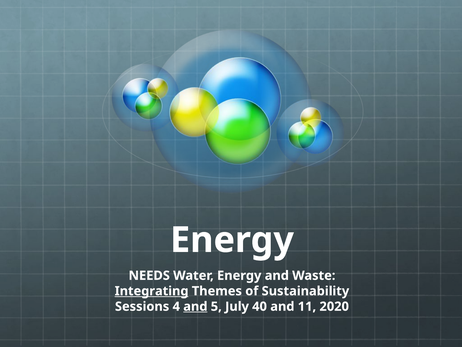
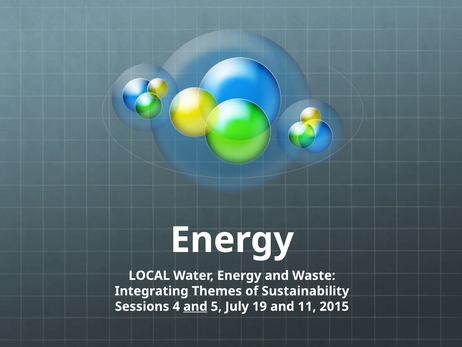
NEEDS: NEEDS -> LOCAL (149, 275)
Integrating underline: present -> none (152, 291)
40: 40 -> 19 (260, 306)
2020: 2020 -> 2015 (334, 306)
